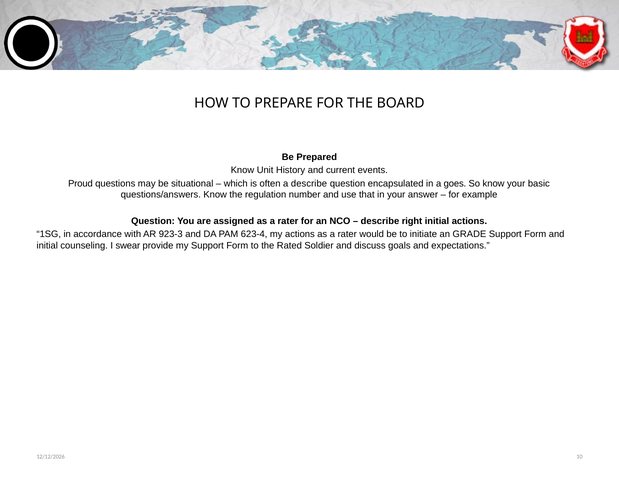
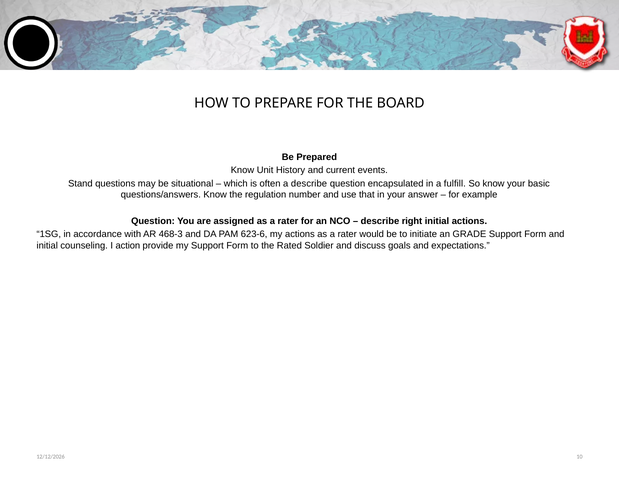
Proud: Proud -> Stand (80, 183)
goes: goes -> fulfill (455, 183)
923-3: 923-3 -> 468-3 (171, 234)
623-4: 623-4 -> 623-6 (254, 234)
swear: swear -> action (128, 245)
